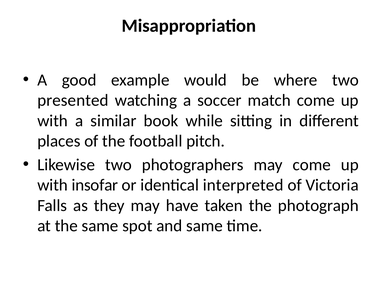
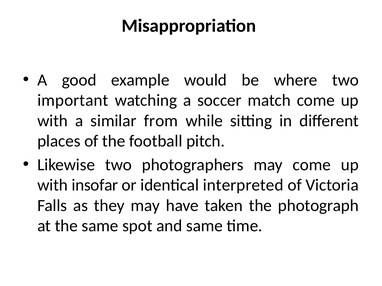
presented: presented -> important (73, 101)
book: book -> from (161, 121)
